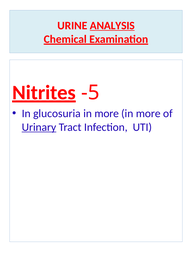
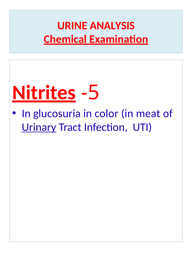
ANALYSIS underline: present -> none (112, 26)
more: more -> color (107, 113)
more: more -> meat (148, 113)
